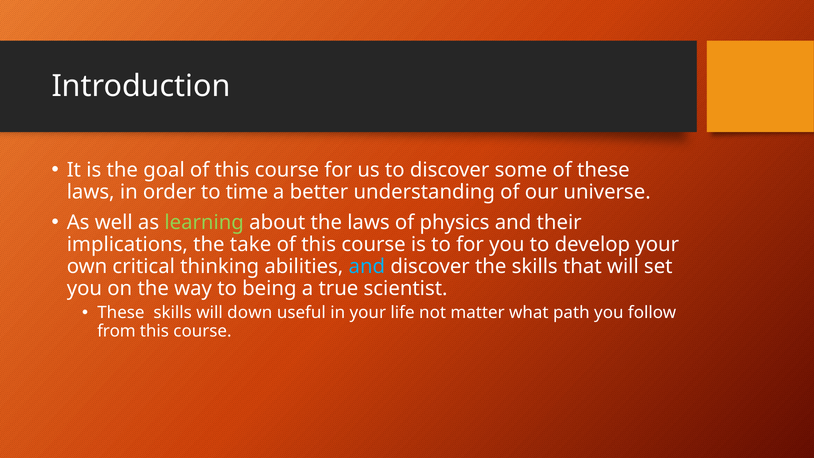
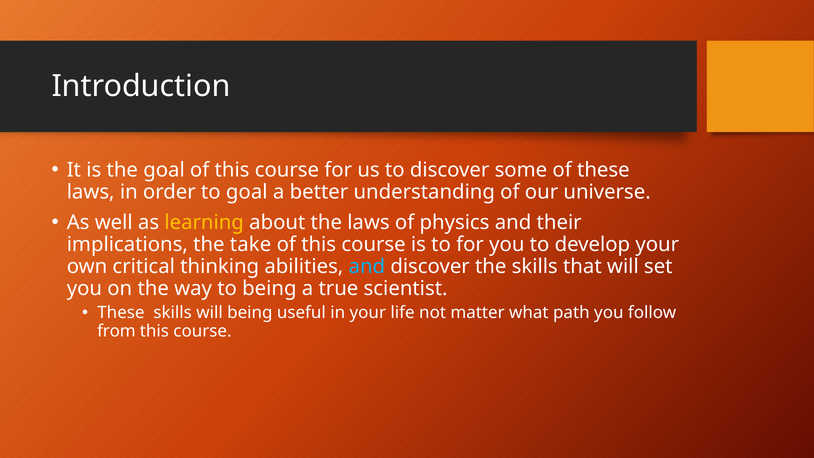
to time: time -> goal (247, 192)
learning colour: light green -> yellow (204, 222)
will down: down -> being (250, 313)
